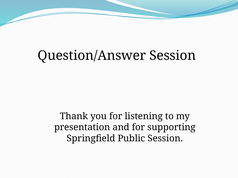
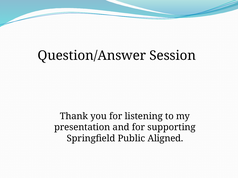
Public Session: Session -> Aligned (165, 139)
